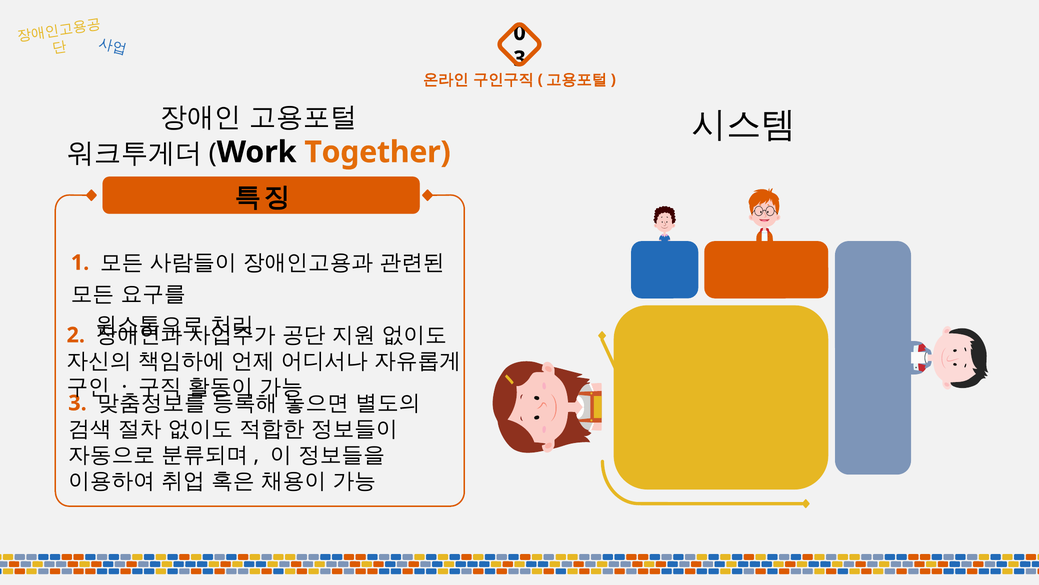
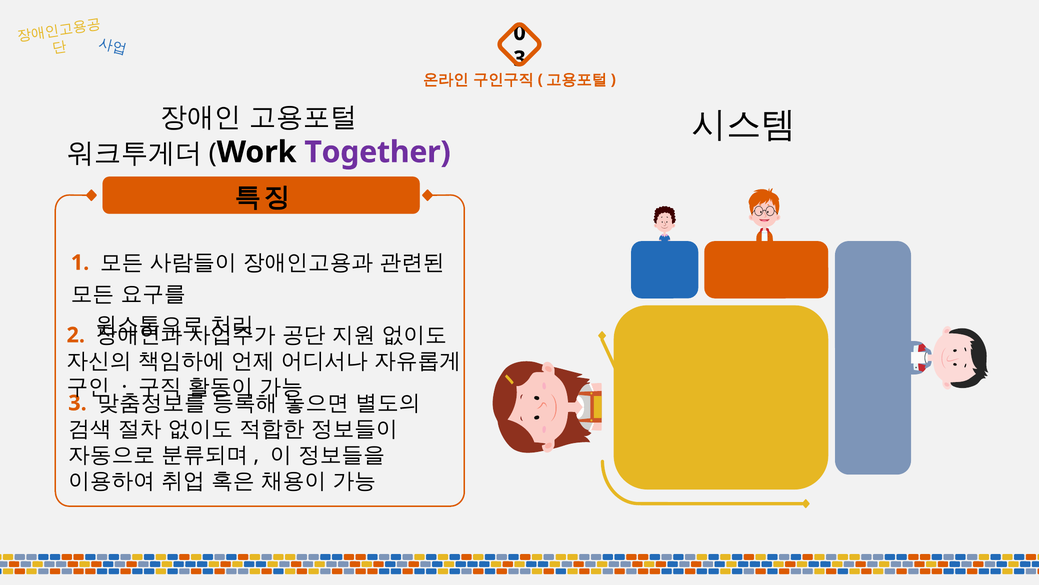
Together colour: orange -> purple (378, 152)
